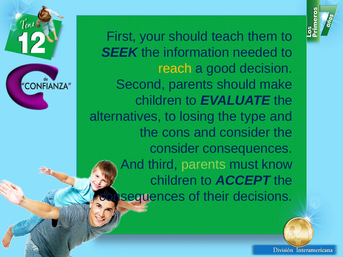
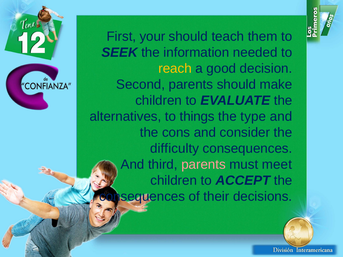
losing: losing -> things (197, 117)
consider: consider -> difficulty (175, 149)
parents colour: light green -> pink (203, 165)
know: know -> meet (277, 165)
